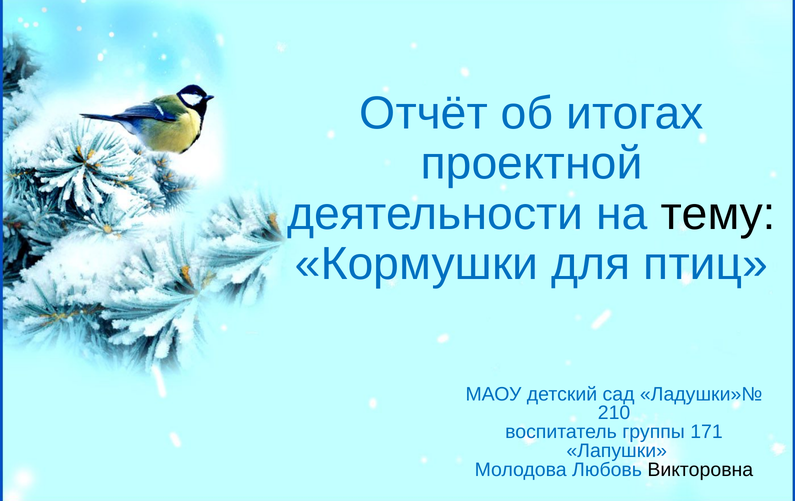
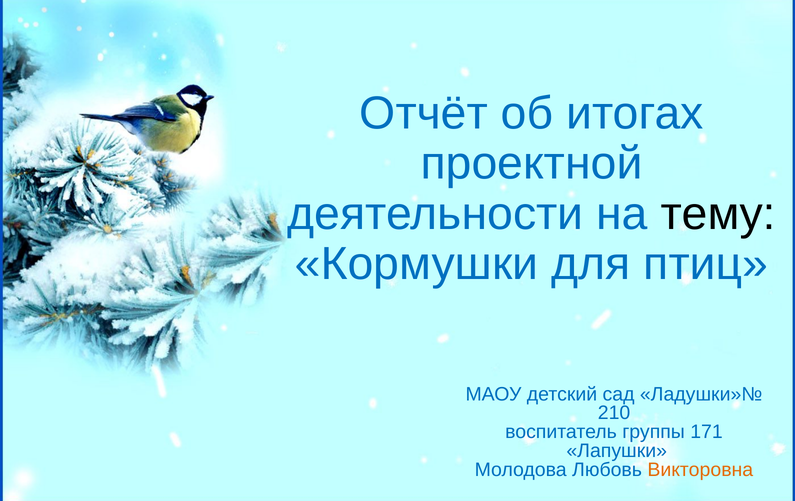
Викторовна colour: black -> orange (700, 470)
